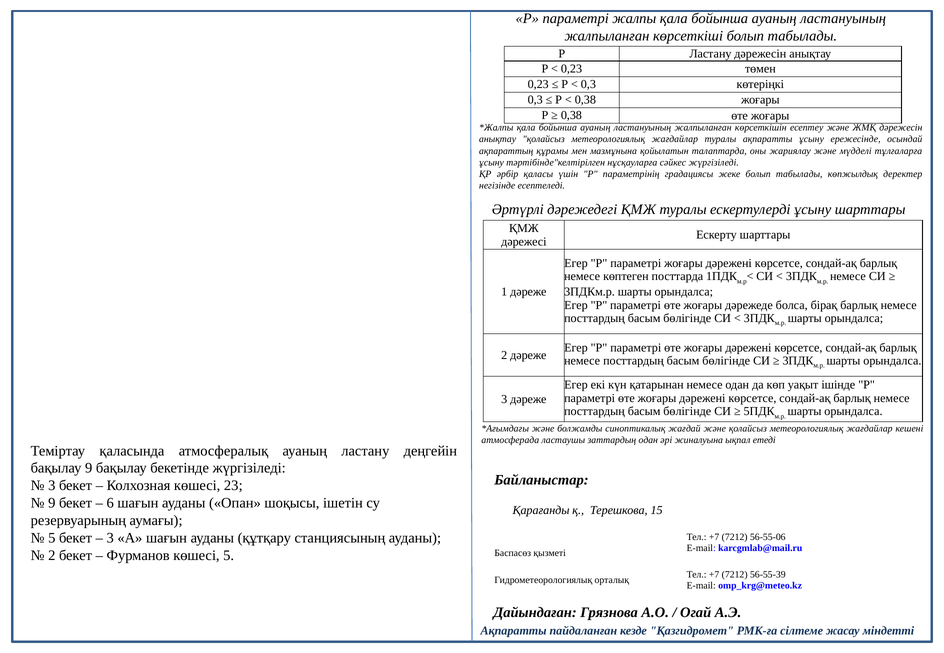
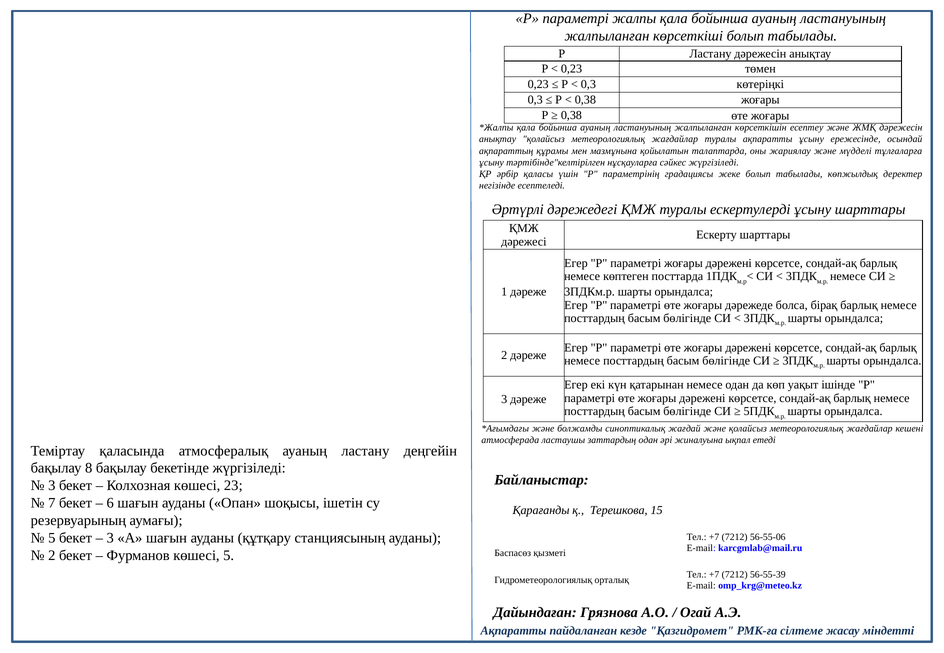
бақылау 9: 9 -> 8 (89, 469)
9: 9 -> 7 (52, 503)
